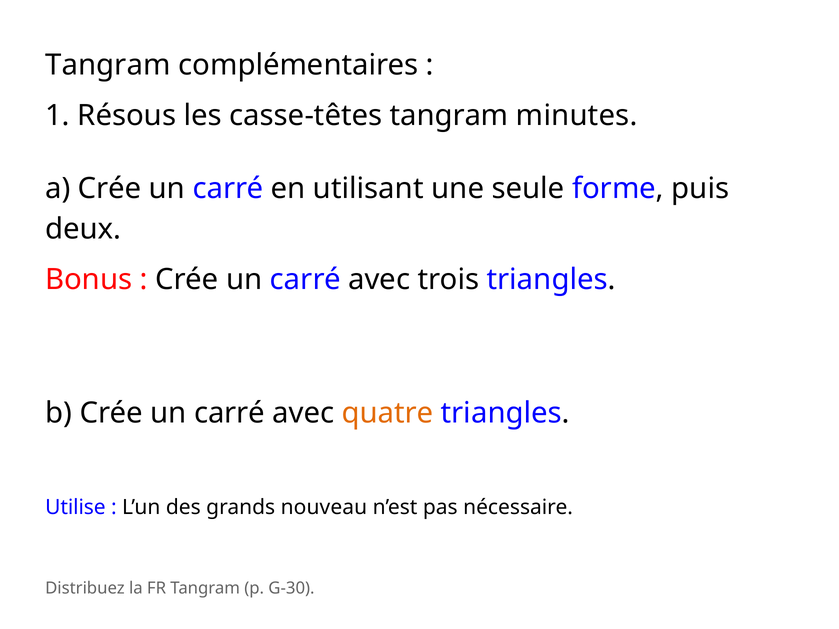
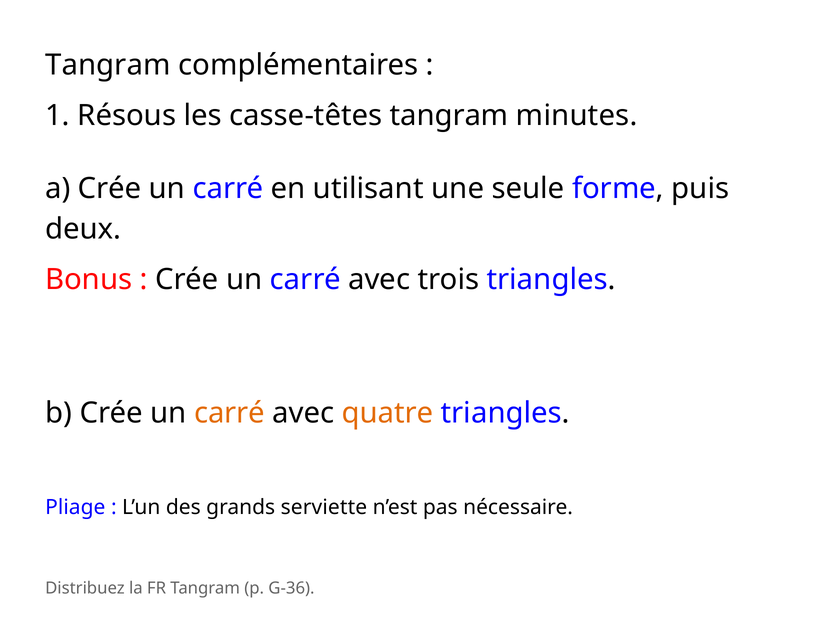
carré colour: black -> orange (230, 413)
Utilise: Utilise -> Pliage (75, 508)
nouveau: nouveau -> serviette (324, 508)
G-30: G-30 -> G-36 (291, 589)
